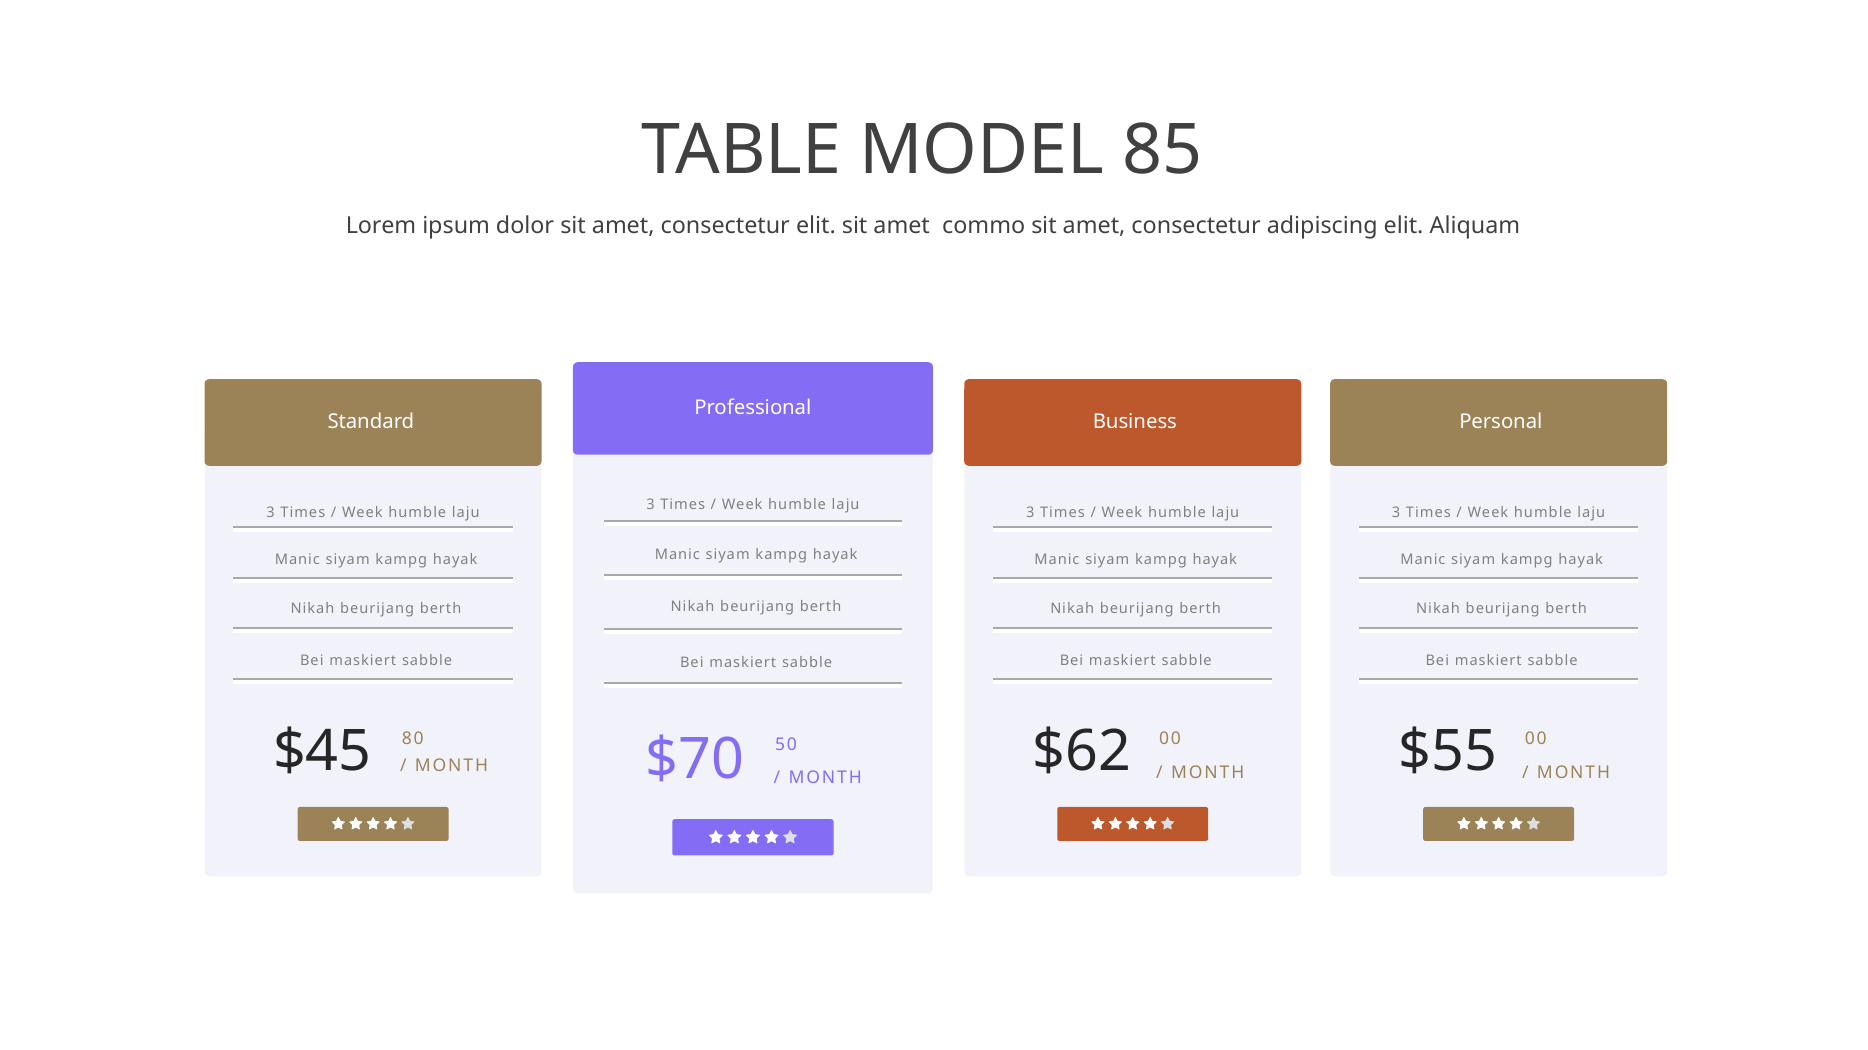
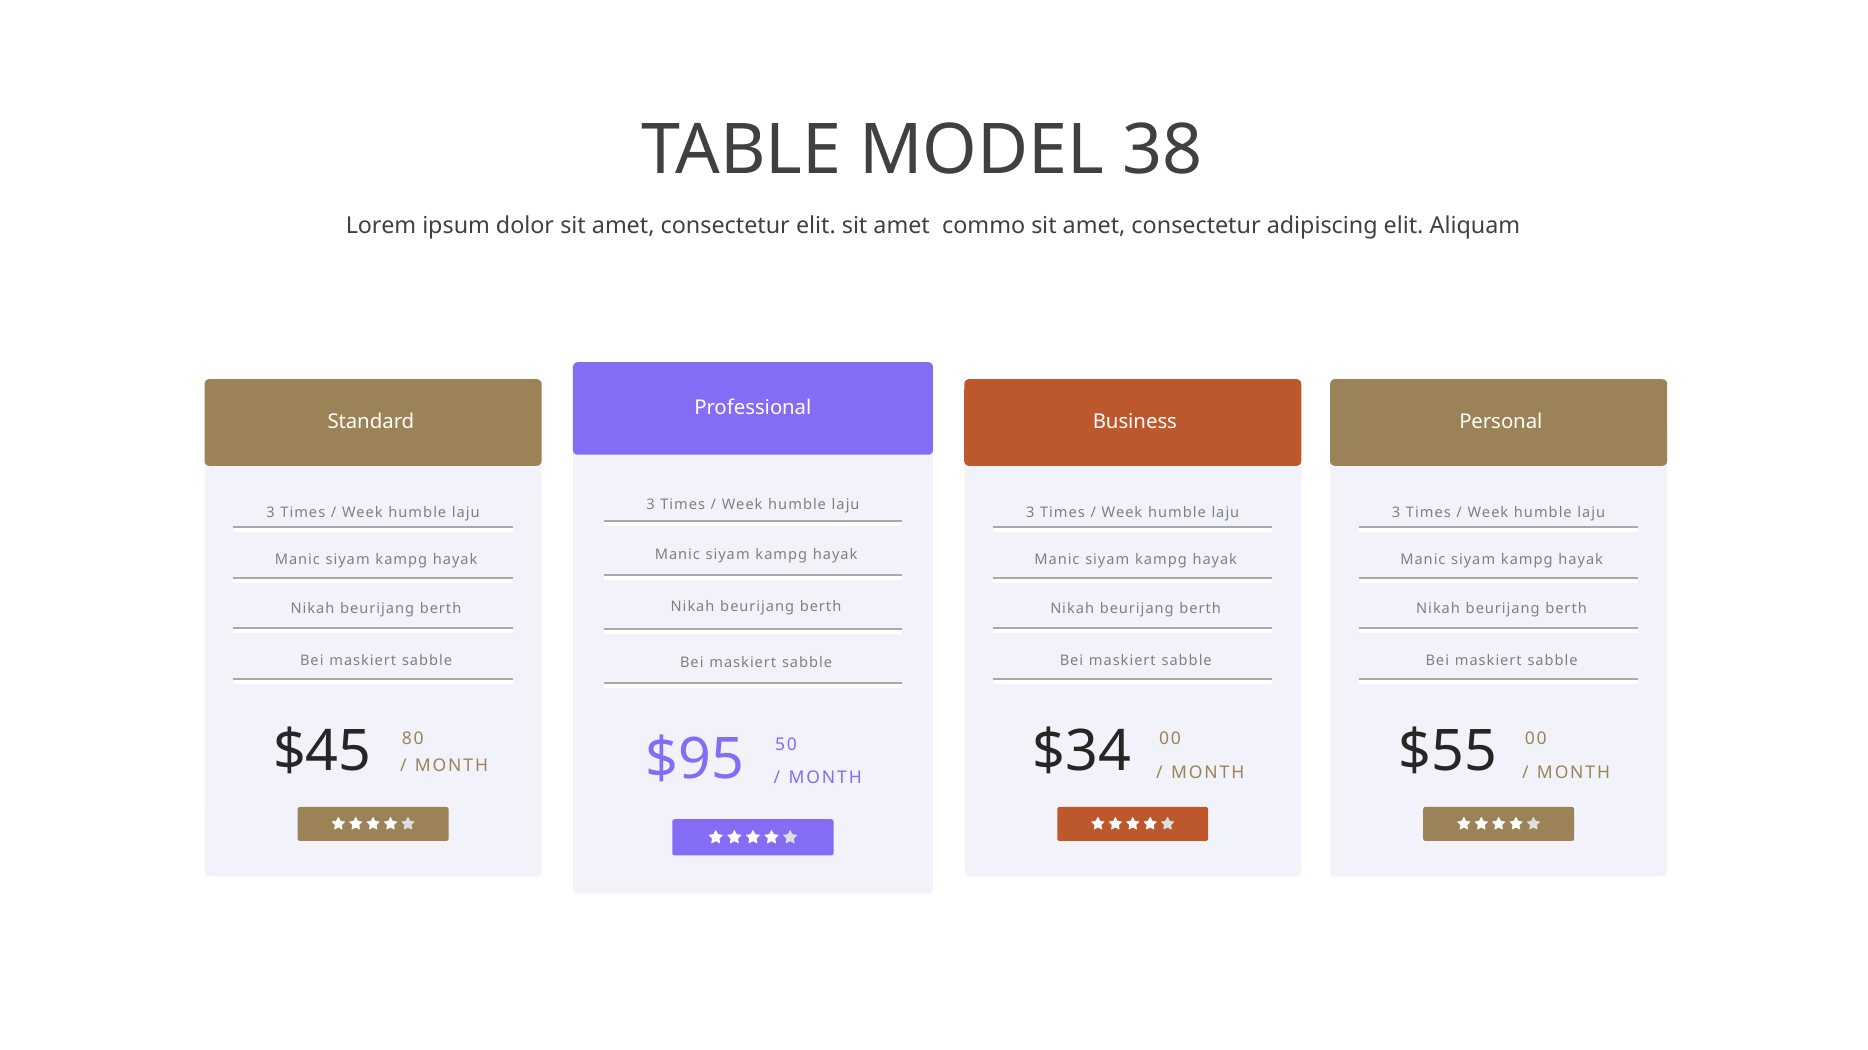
85: 85 -> 38 (1163, 151)
$62: $62 -> $34 (1082, 752)
$70: $70 -> $95 (695, 760)
